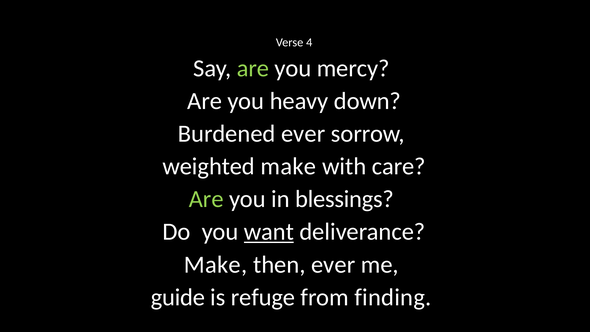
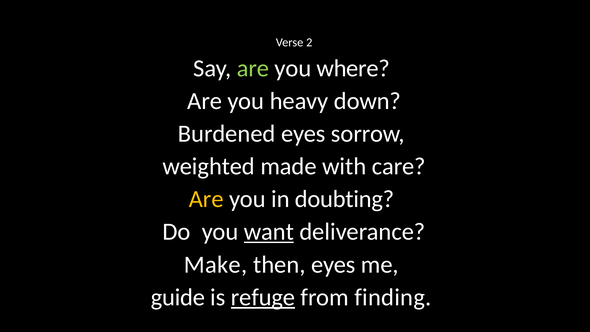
4: 4 -> 2 (309, 42)
mercy: mercy -> where (353, 68)
Burdened ever: ever -> eyes (303, 134)
weighted make: make -> made (289, 166)
Are colour: light green -> yellow (206, 199)
blessings: blessings -> doubting (345, 199)
then ever: ever -> eyes (333, 264)
refuge underline: none -> present (263, 297)
